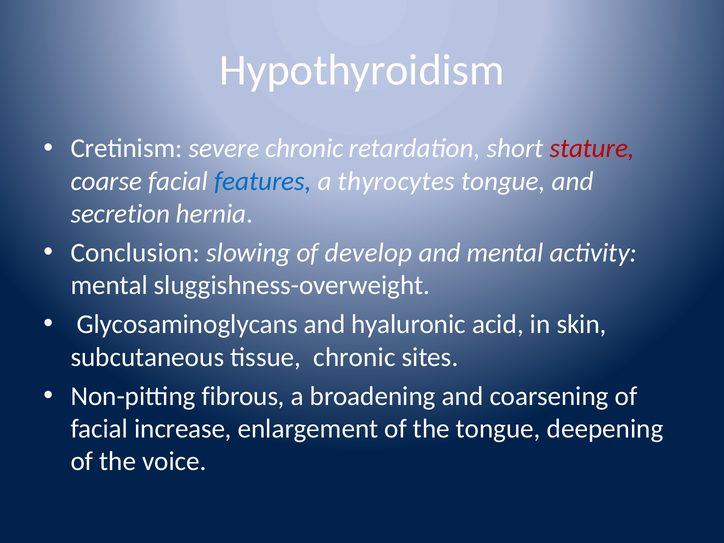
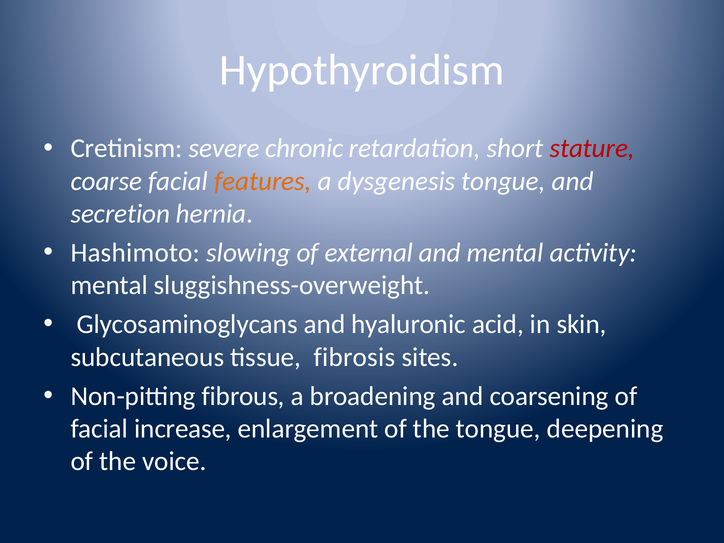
features colour: blue -> orange (263, 181)
thyrocytes: thyrocytes -> dysgenesis (397, 181)
Conclusion: Conclusion -> Hashimoto (135, 253)
develop: develop -> external (369, 253)
tissue chronic: chronic -> fibrosis (354, 357)
